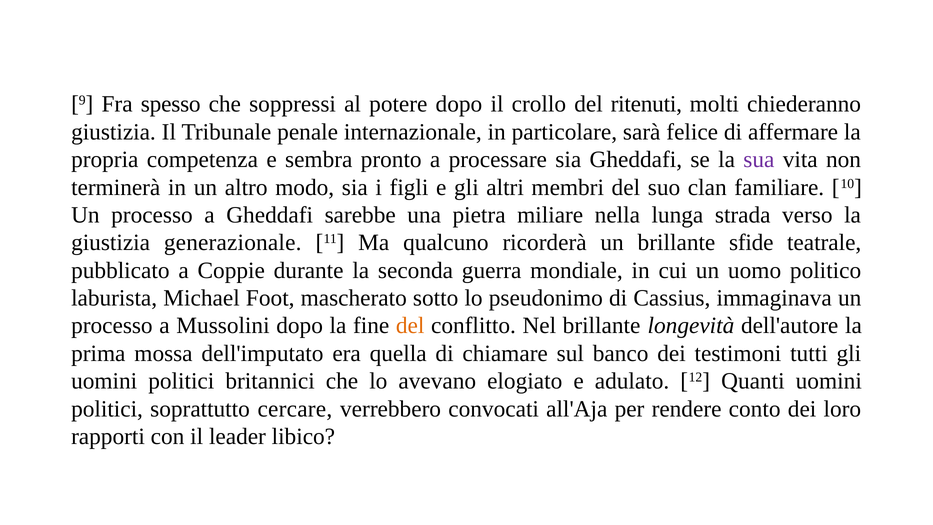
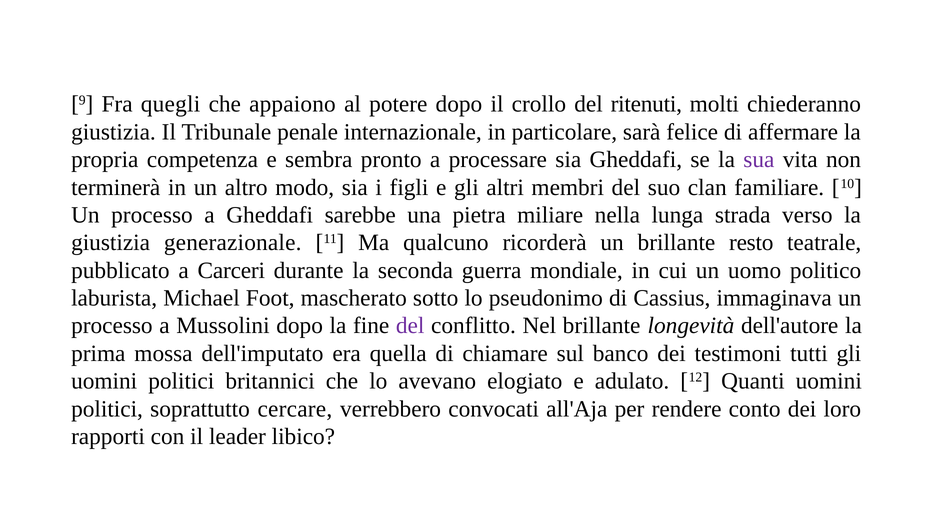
spesso: spesso -> quegli (171, 104)
soppressi: soppressi -> appaiono (292, 104)
sfide: sfide -> resto (751, 243)
Coppie: Coppie -> Carceri (231, 270)
del colour: orange -> purple (410, 326)
